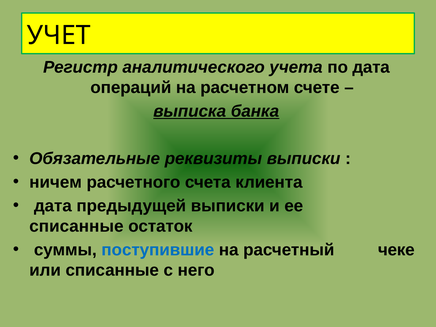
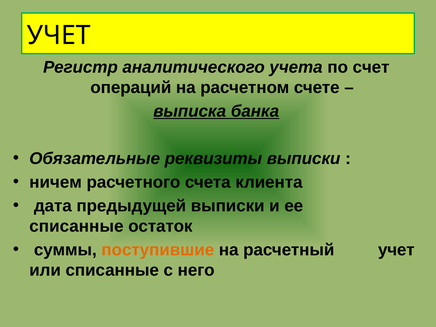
по дата: дата -> счет (371, 67)
поступившие colour: blue -> orange (158, 250)
расчетный чеке: чеке -> учет (396, 250)
